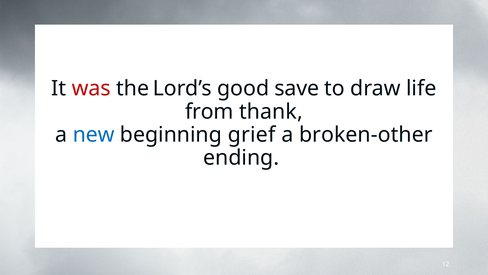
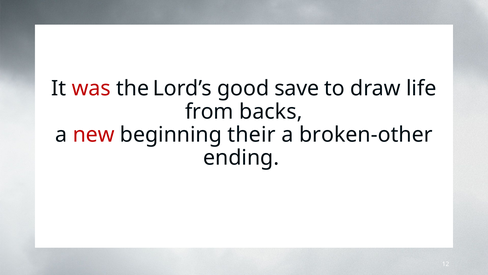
thank: thank -> backs (271, 111)
new colour: blue -> red (94, 134)
grief: grief -> their (252, 134)
